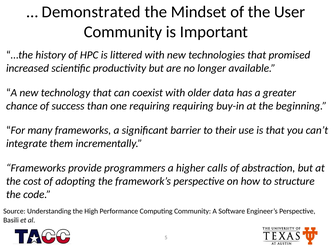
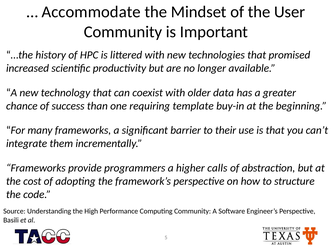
Demonstrated: Demonstrated -> Accommodate (91, 12)
requiring requiring: requiring -> template (193, 106)
